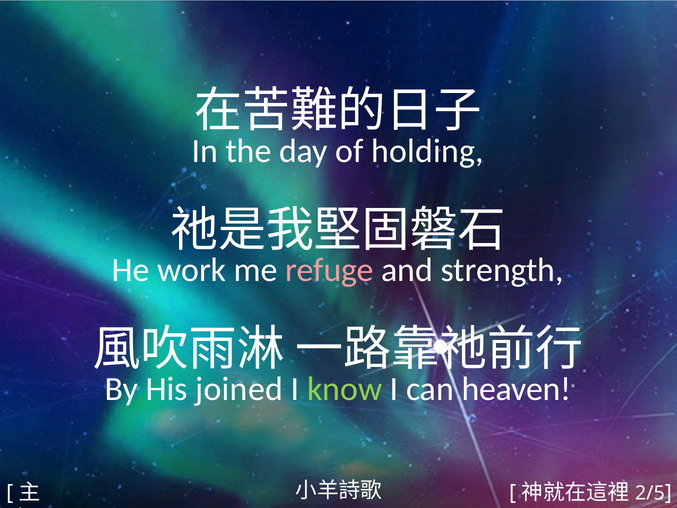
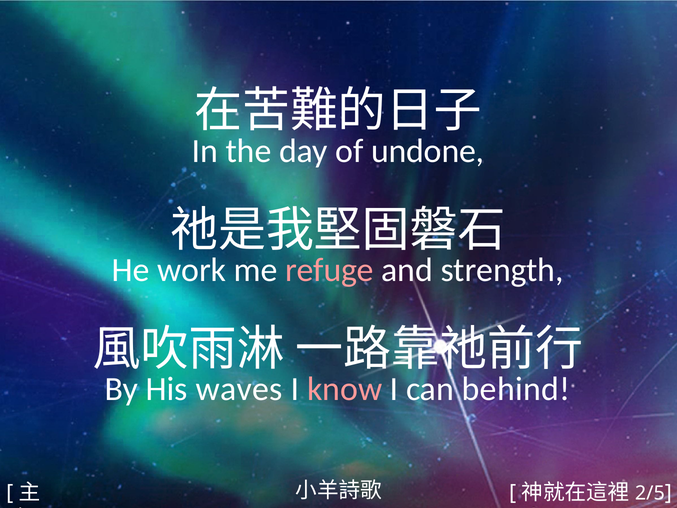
holding: holding -> undone (428, 151)
joined: joined -> waves (239, 389)
know colour: light green -> pink (345, 389)
heaven: heaven -> behind (516, 389)
